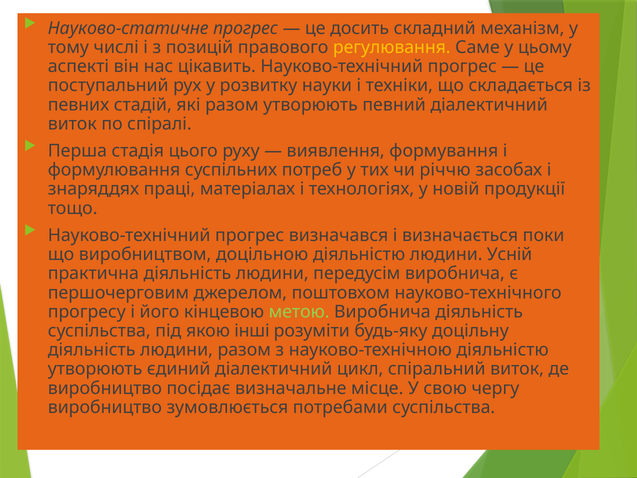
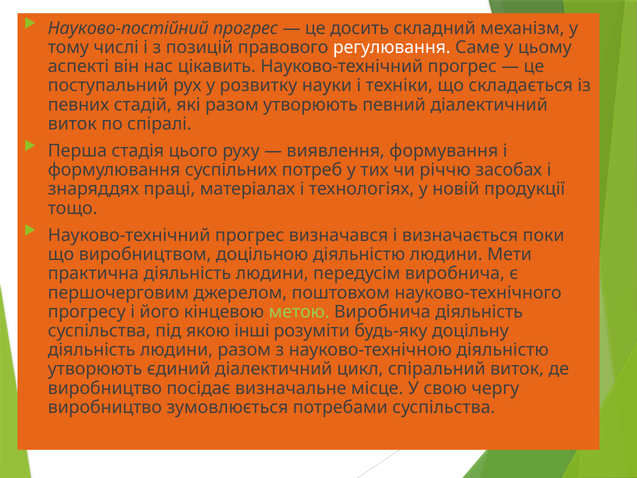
Науково-статичне: Науково-статичне -> Науково-постійний (128, 28)
регулювання colour: yellow -> white (392, 47)
Усній: Усній -> Мети (510, 254)
